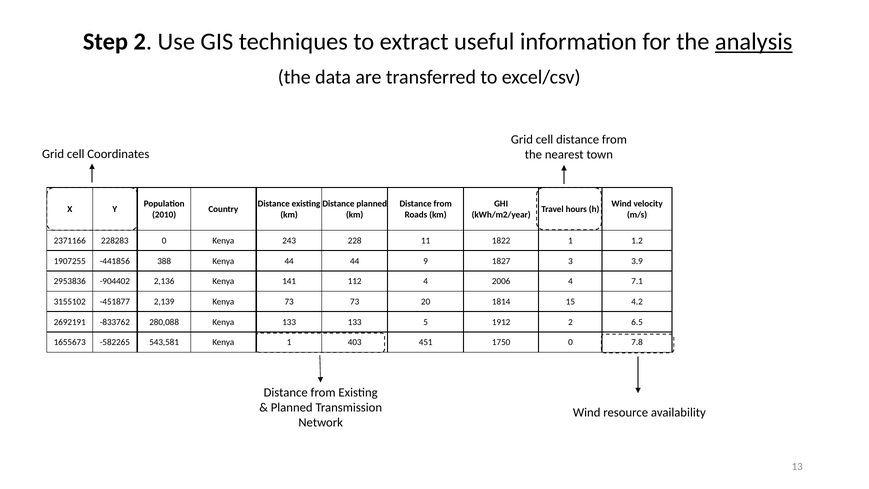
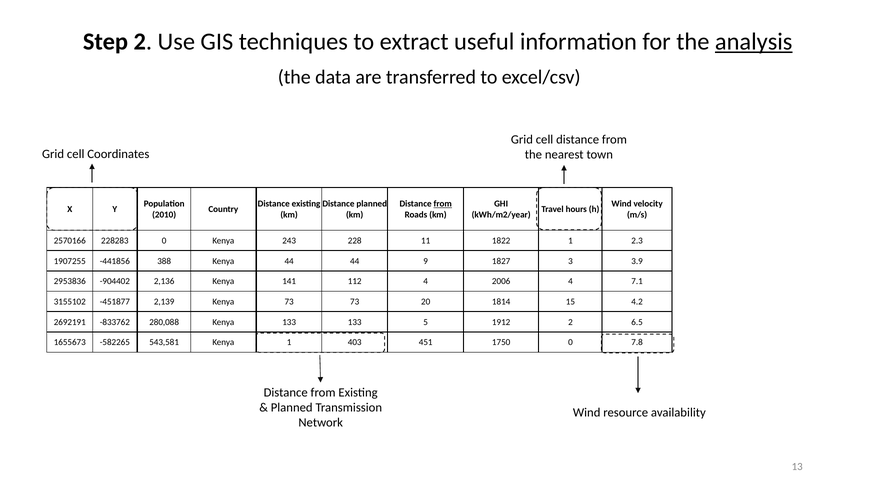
from underline: none -> present (443, 204)
2371166: 2371166 -> 2570166 (70, 241)
1.2: 1.2 -> 2.3 (637, 241)
